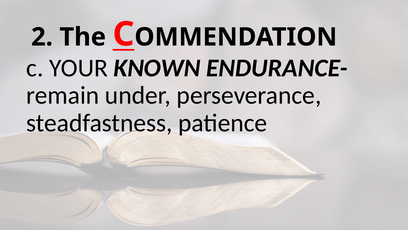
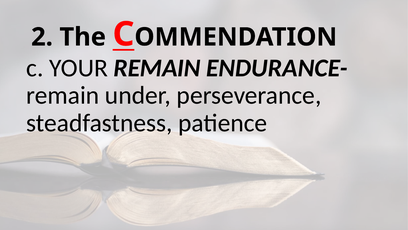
YOUR KNOWN: KNOWN -> REMAIN (157, 68)
